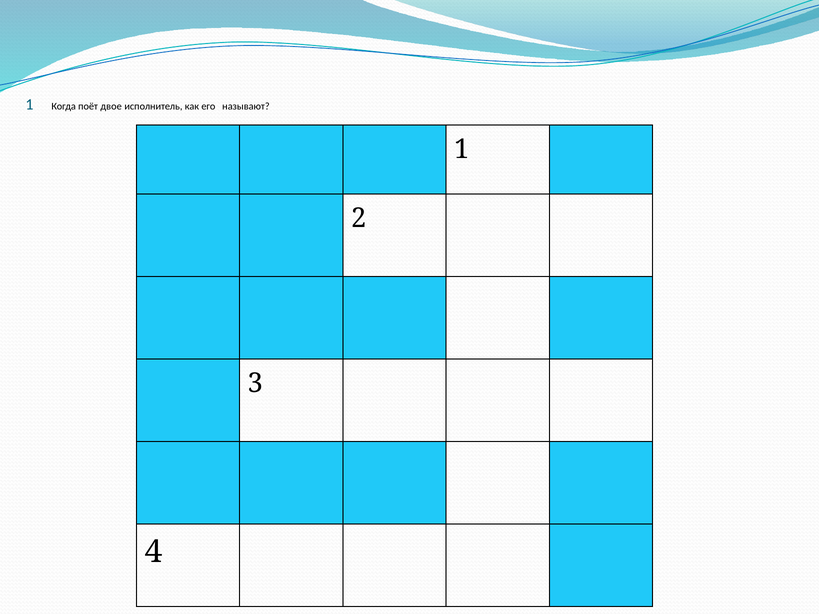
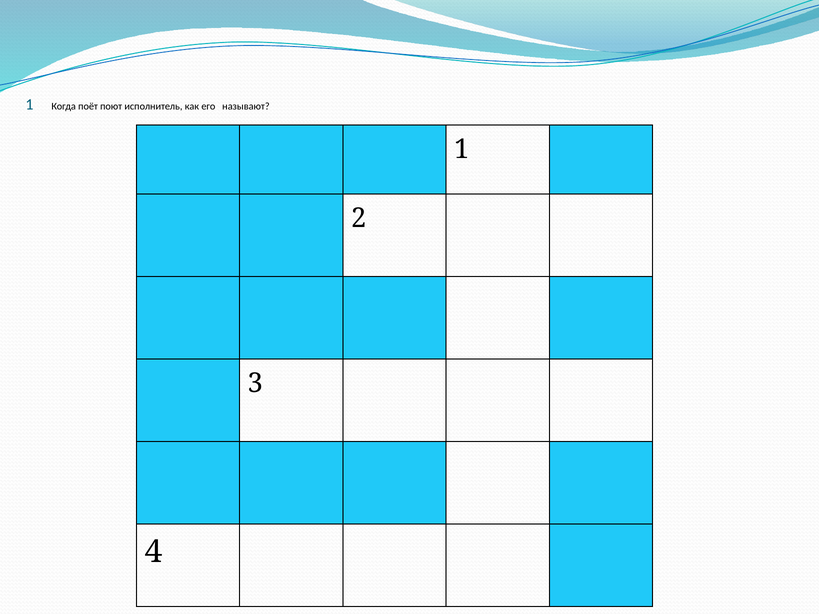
двое: двое -> поют (111, 107)
